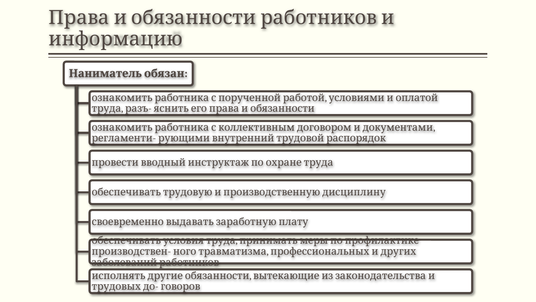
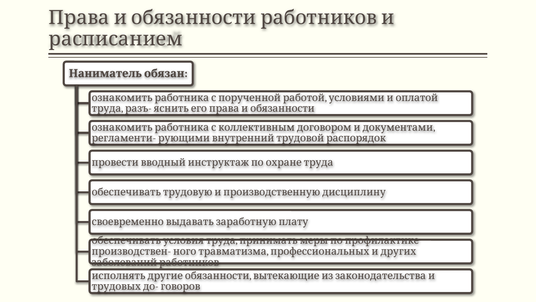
информацию: информацию -> расписанием (116, 39)
